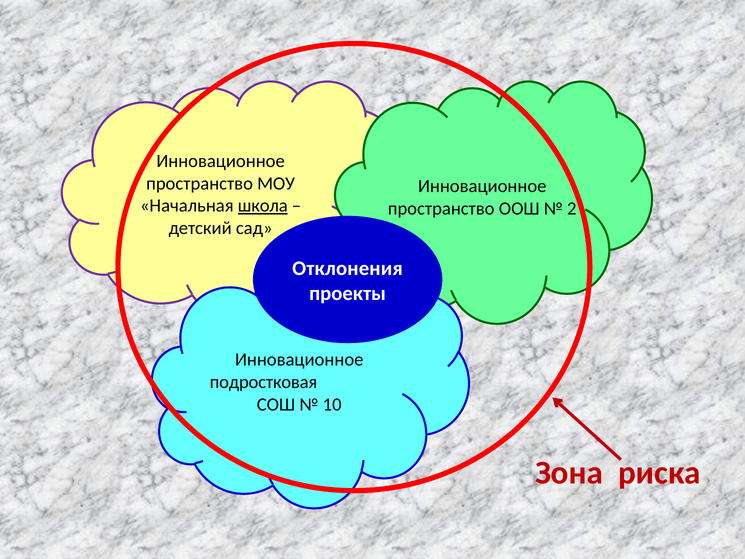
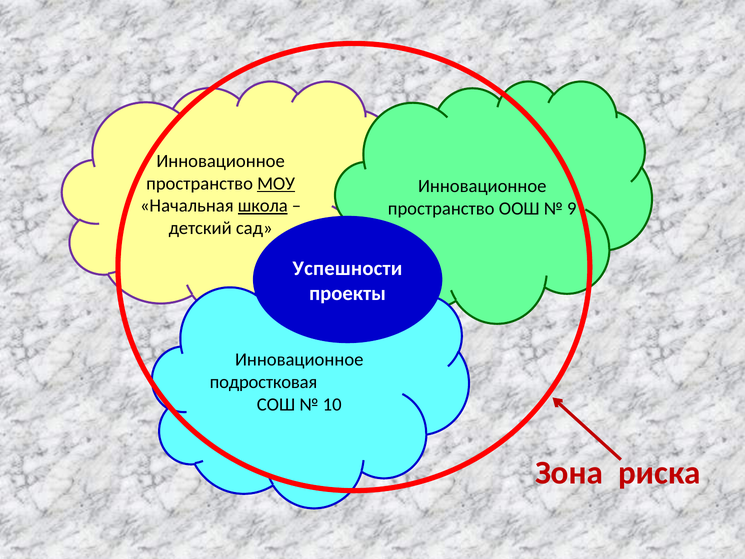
МОУ underline: none -> present (276, 183)
2: 2 -> 9 (572, 209)
Отклонения: Отклонения -> Успешности (347, 268)
